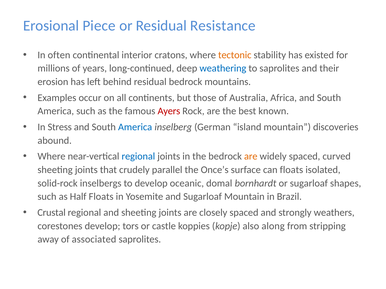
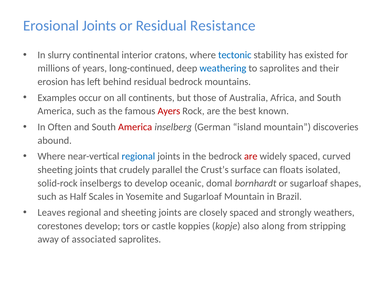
Erosional Piece: Piece -> Joints (99, 26)
often: often -> slurry (59, 55)
tectonic colour: orange -> blue (235, 55)
Stress: Stress -> Often (60, 127)
America colour: blue -> red (135, 127)
are colour: orange -> red (251, 157)
Once’s: Once’s -> Crust’s (215, 170)
Half Floats: Floats -> Scales (101, 197)
Crustal: Crustal -> Leaves (51, 213)
